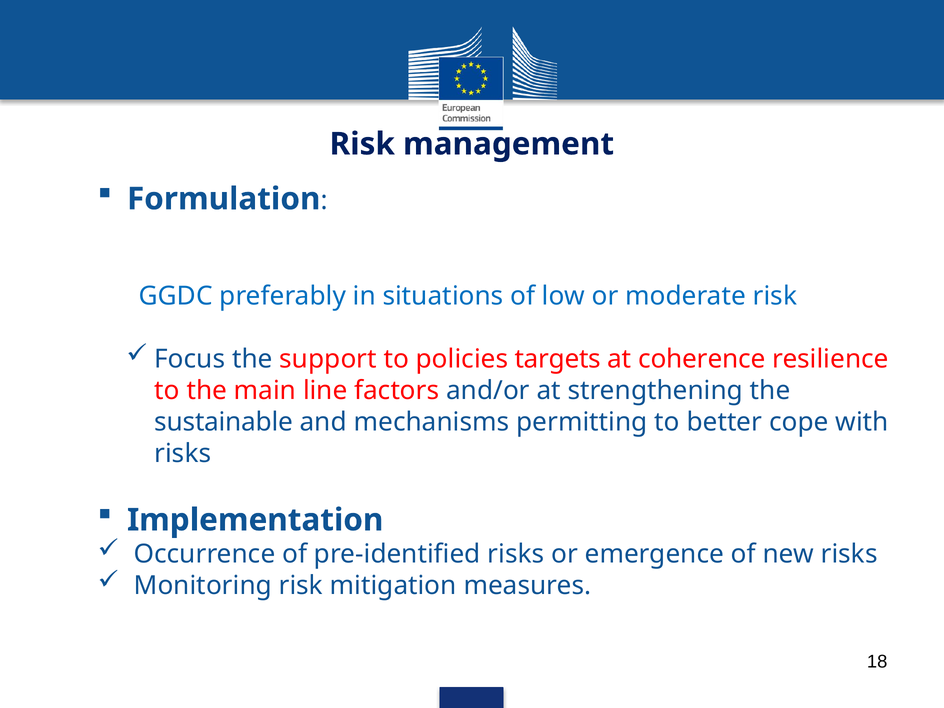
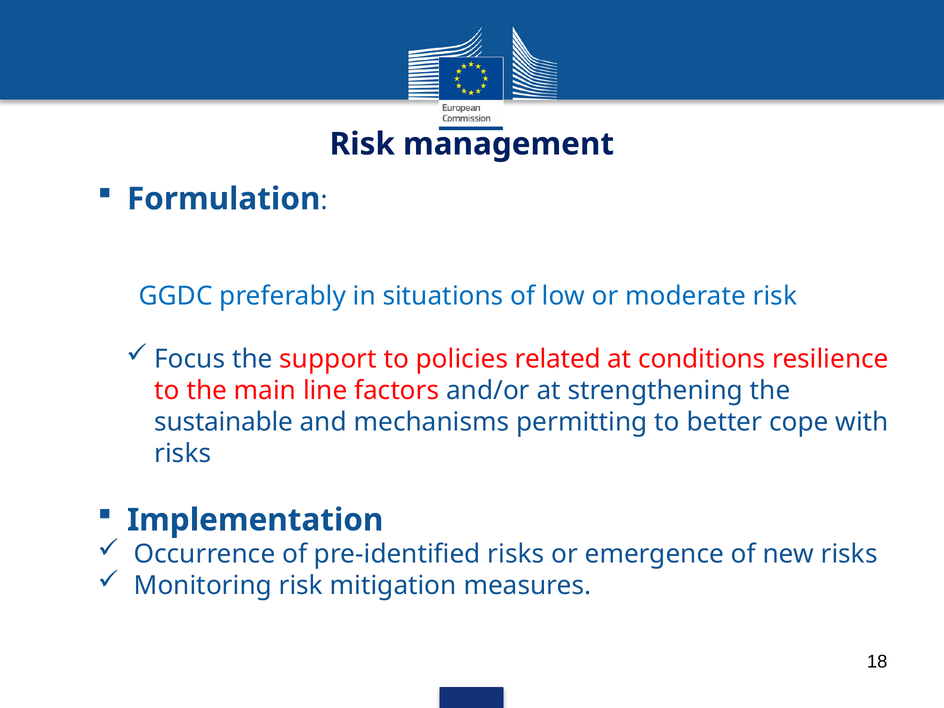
targets: targets -> related (558, 359)
coherence: coherence -> conditions (702, 359)
